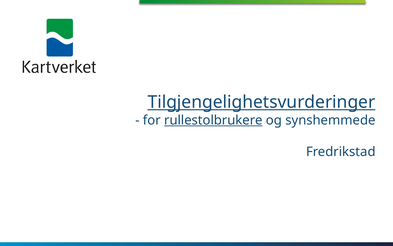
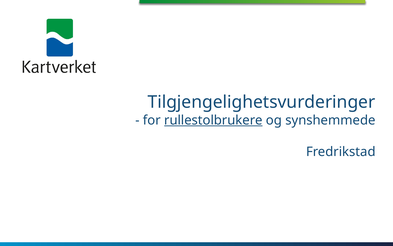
Tilgjengelighetsvurderinger underline: present -> none (261, 102)
